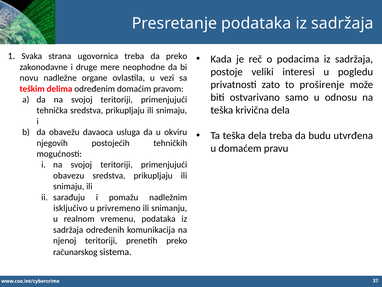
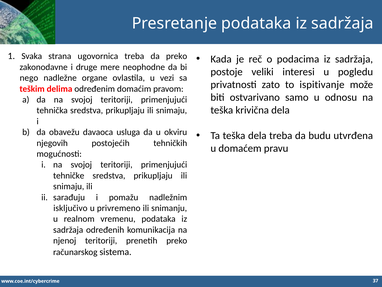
novu: novu -> nego (29, 78)
proširenje: proširenje -> ispitivanje (322, 84)
obavezu: obavezu -> tehničke (69, 175)
